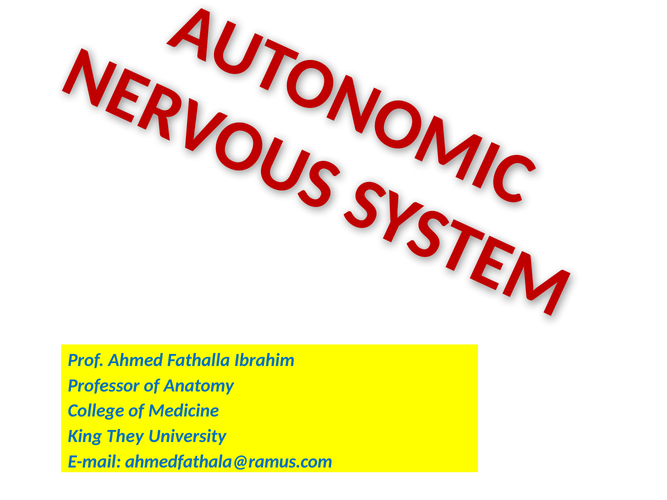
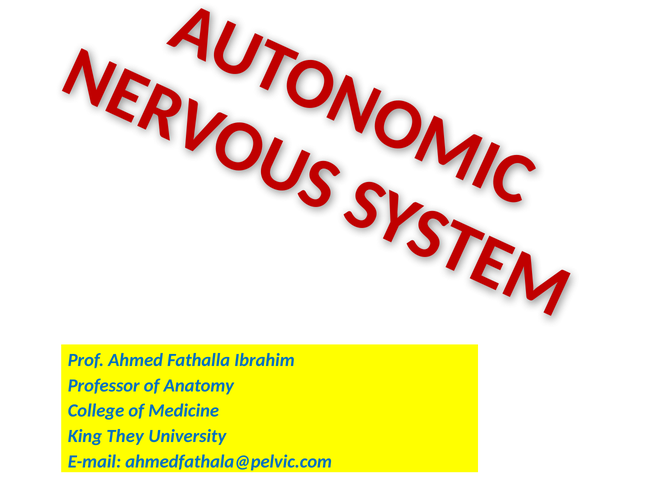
ahmedfathala@ramus.com: ahmedfathala@ramus.com -> ahmedfathala@pelvic.com (229, 462)
